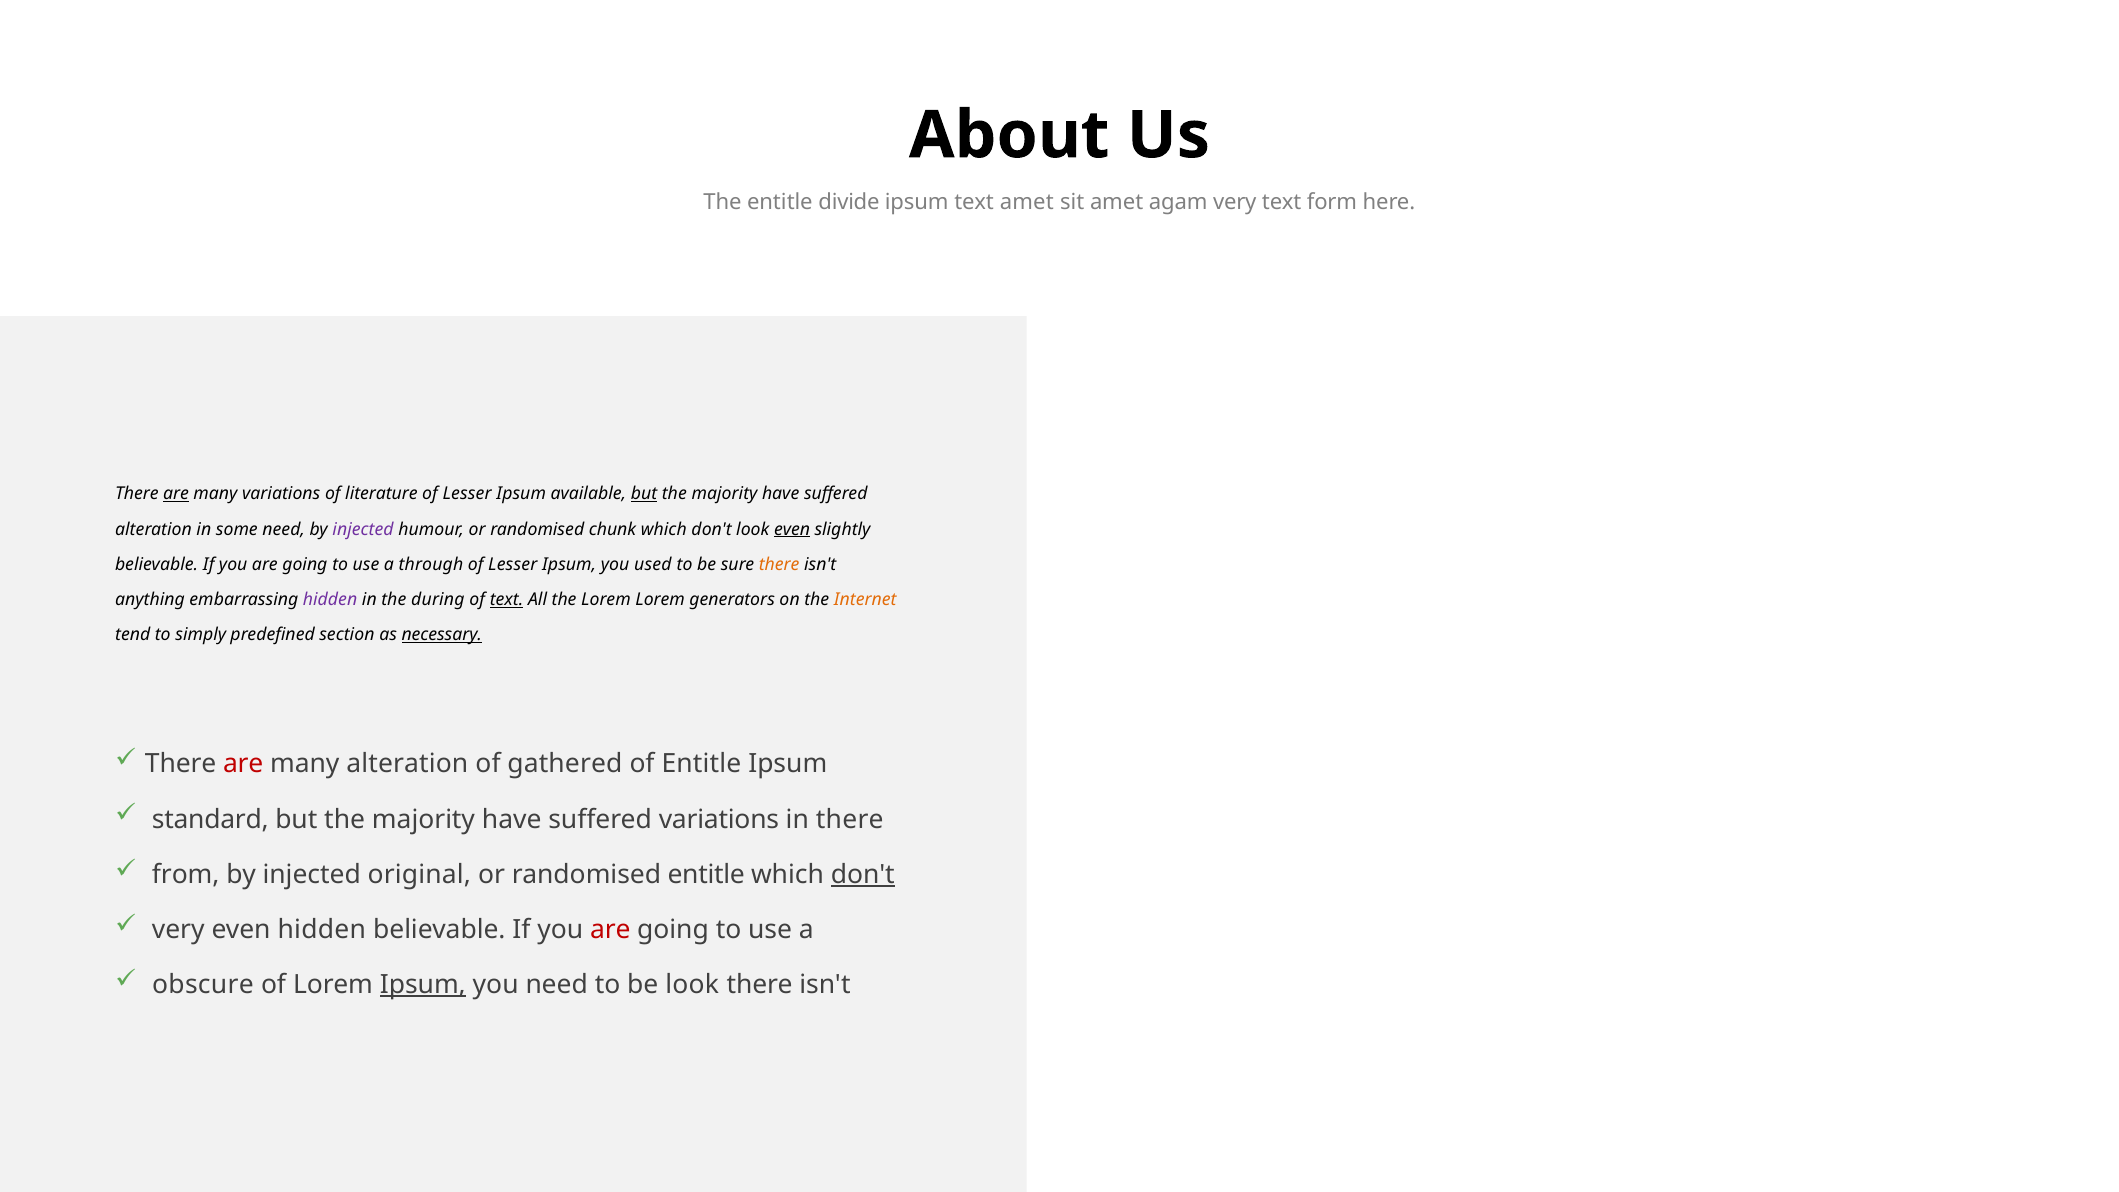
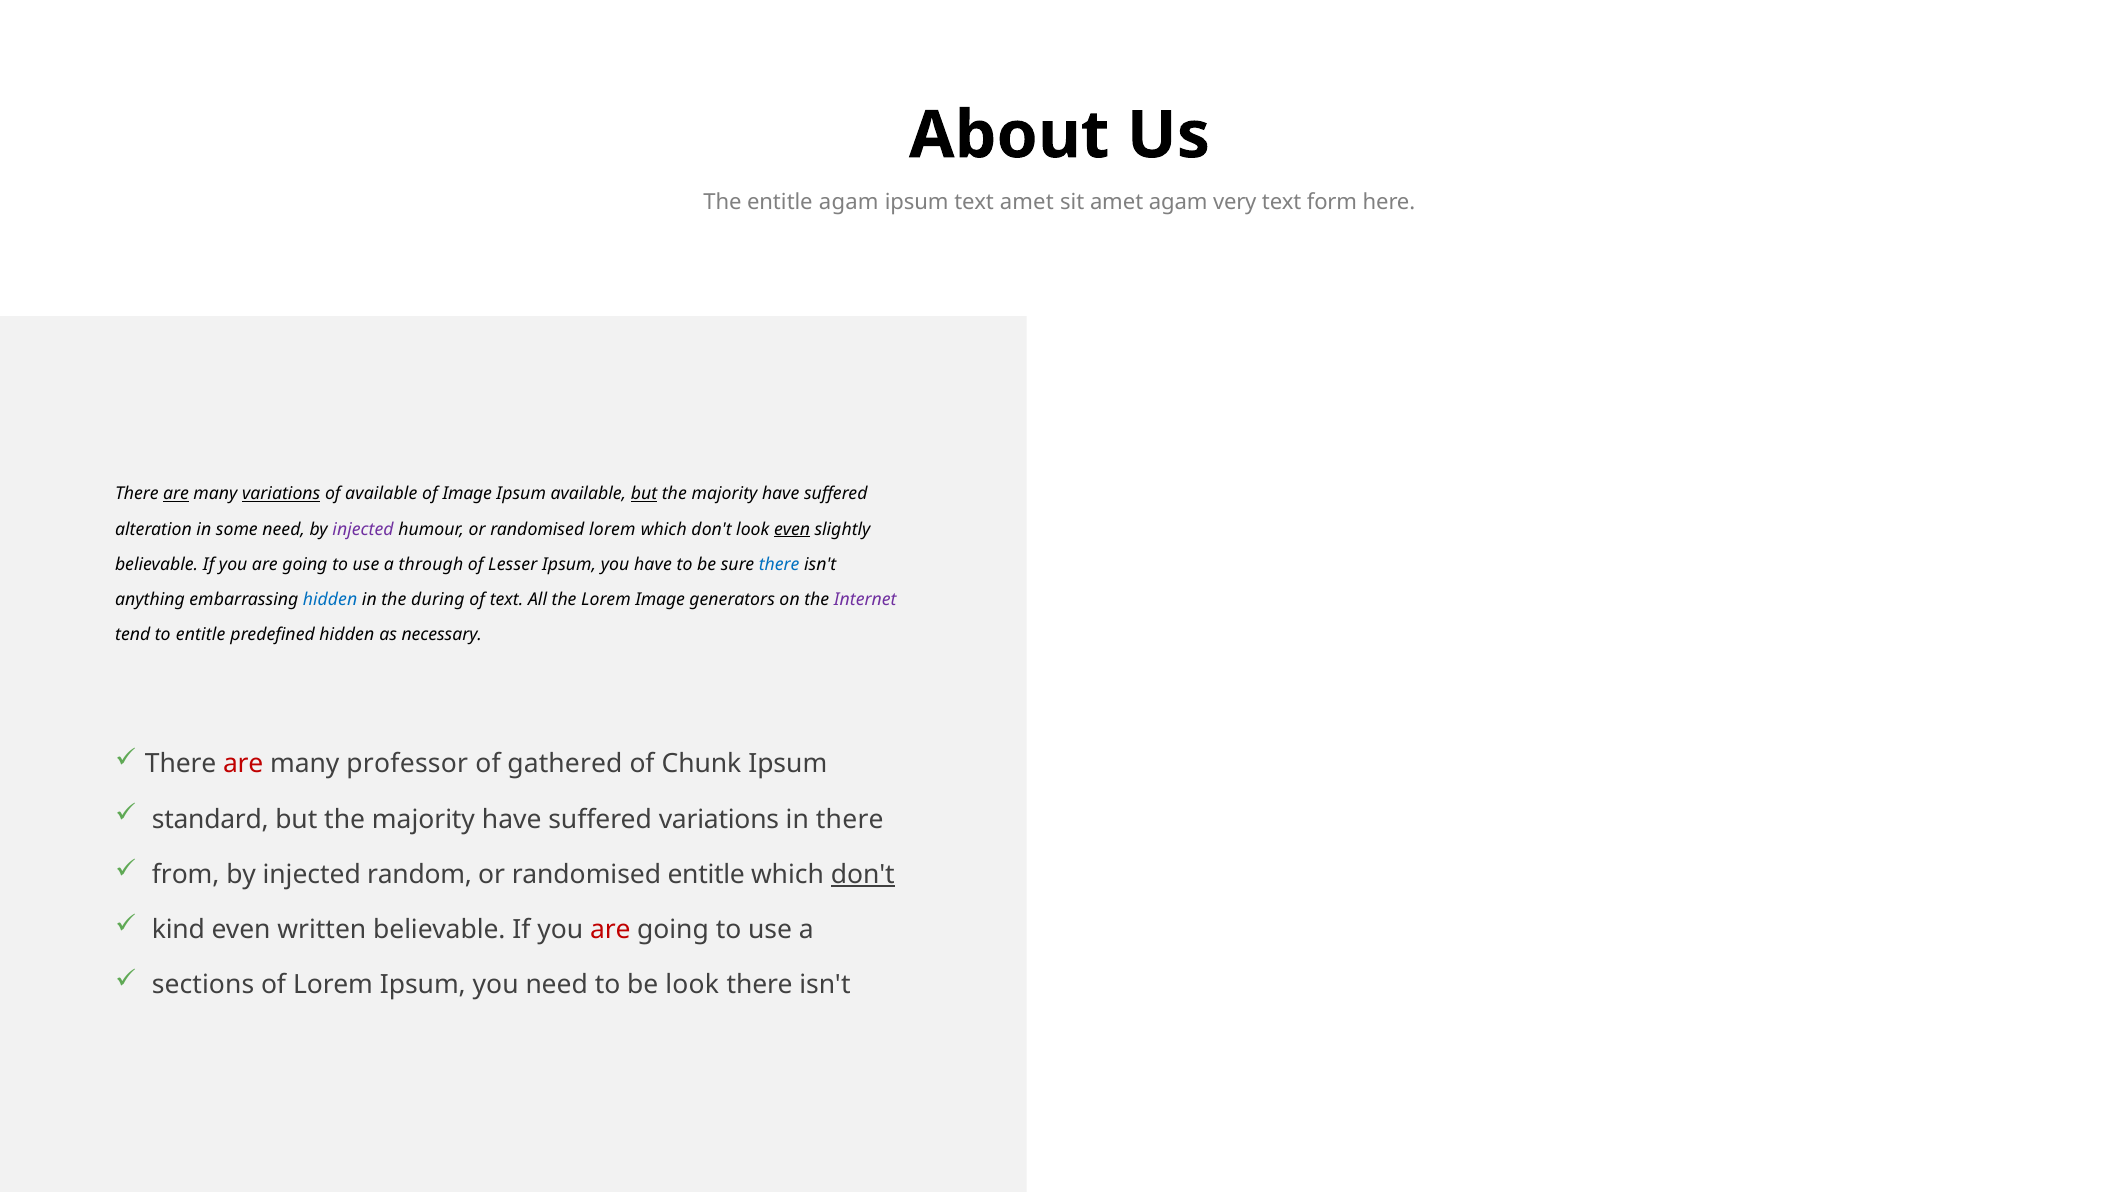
entitle divide: divide -> agam (849, 203)
variations underline: none -> present (281, 494)
of literature: literature -> available (381, 494)
Lesser: Lesser -> Image (467, 494)
randomised chunk: chunk -> lorem (612, 529)
you used: used -> have (653, 564)
there colour: orange -> blue (779, 564)
hidden colour: purple -> blue (330, 600)
text underline: present -> none (507, 600)
Lorem Lorem: Lorem -> Image (660, 600)
Internet colour: orange -> purple (865, 600)
to simply: simply -> entitle (201, 635)
predefined section: section -> hidden (347, 635)
necessary underline: present -> none (442, 635)
many alteration: alteration -> professor (407, 764)
of Entitle: Entitle -> Chunk (701, 764)
original: original -> random (420, 874)
very: very -> kind (178, 930)
even hidden: hidden -> written (322, 930)
obscure: obscure -> sections (203, 985)
Ipsum underline: present -> none (423, 985)
